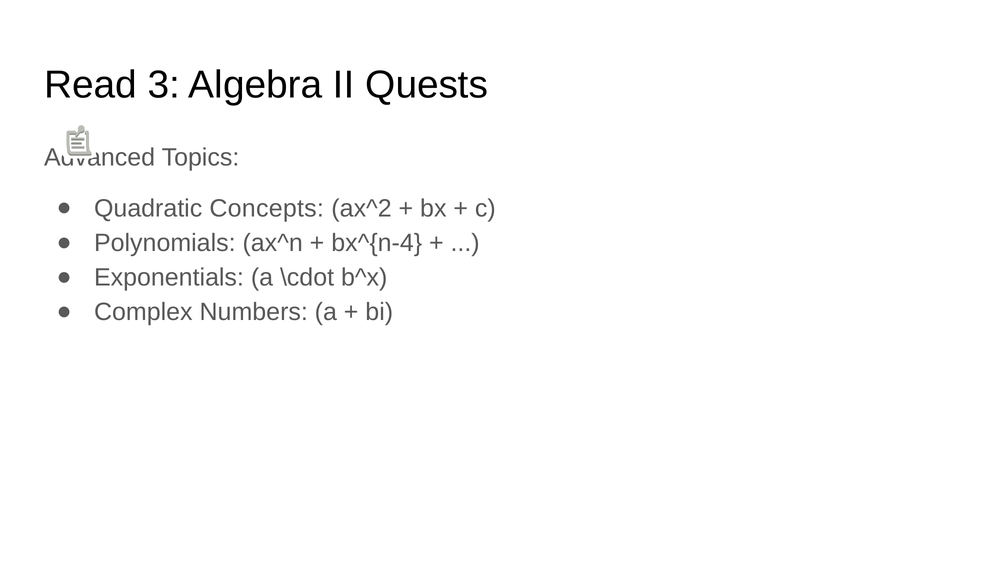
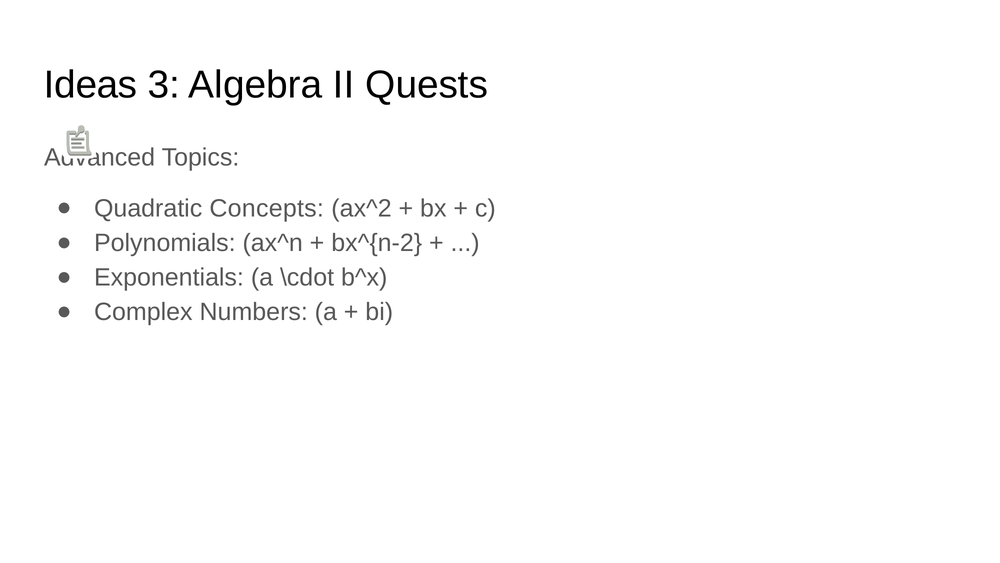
Read: Read -> Ideas (91, 85)
bx^{n-4: bx^{n-4 -> bx^{n-2 (377, 243)
